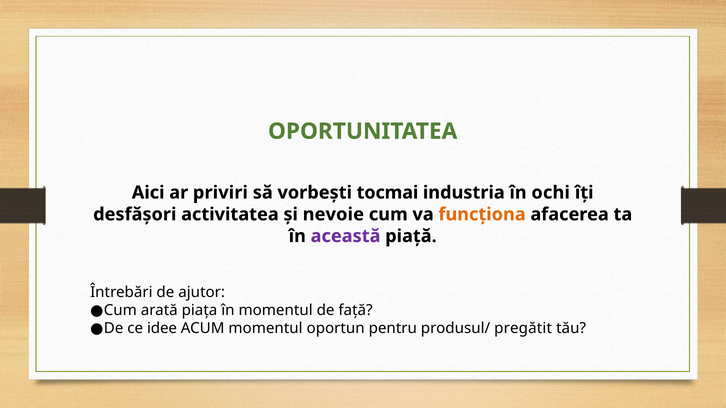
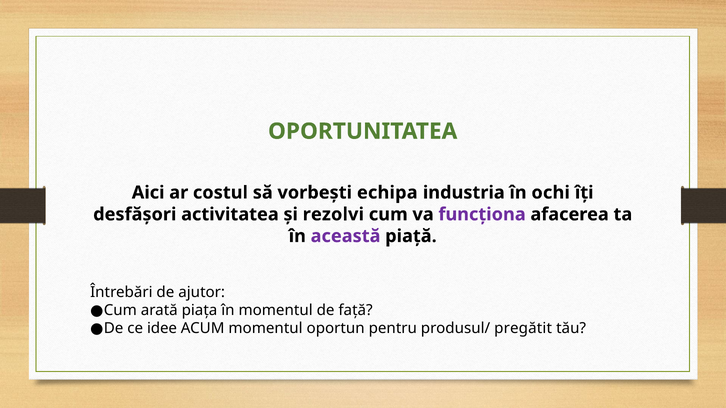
priviri: priviri -> costul (220, 193)
tocmai: tocmai -> echipa (387, 193)
nevoie: nevoie -> rezolvi (333, 215)
funcționa colour: orange -> purple (482, 215)
